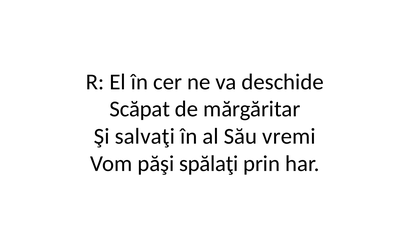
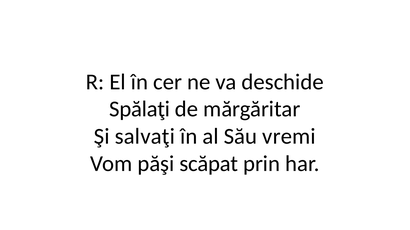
Scăpat: Scăpat -> Spălaţi (140, 109)
spălaţi: spălaţi -> scăpat (209, 164)
